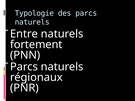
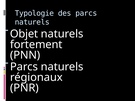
Entre: Entre -> Objet (24, 34)
